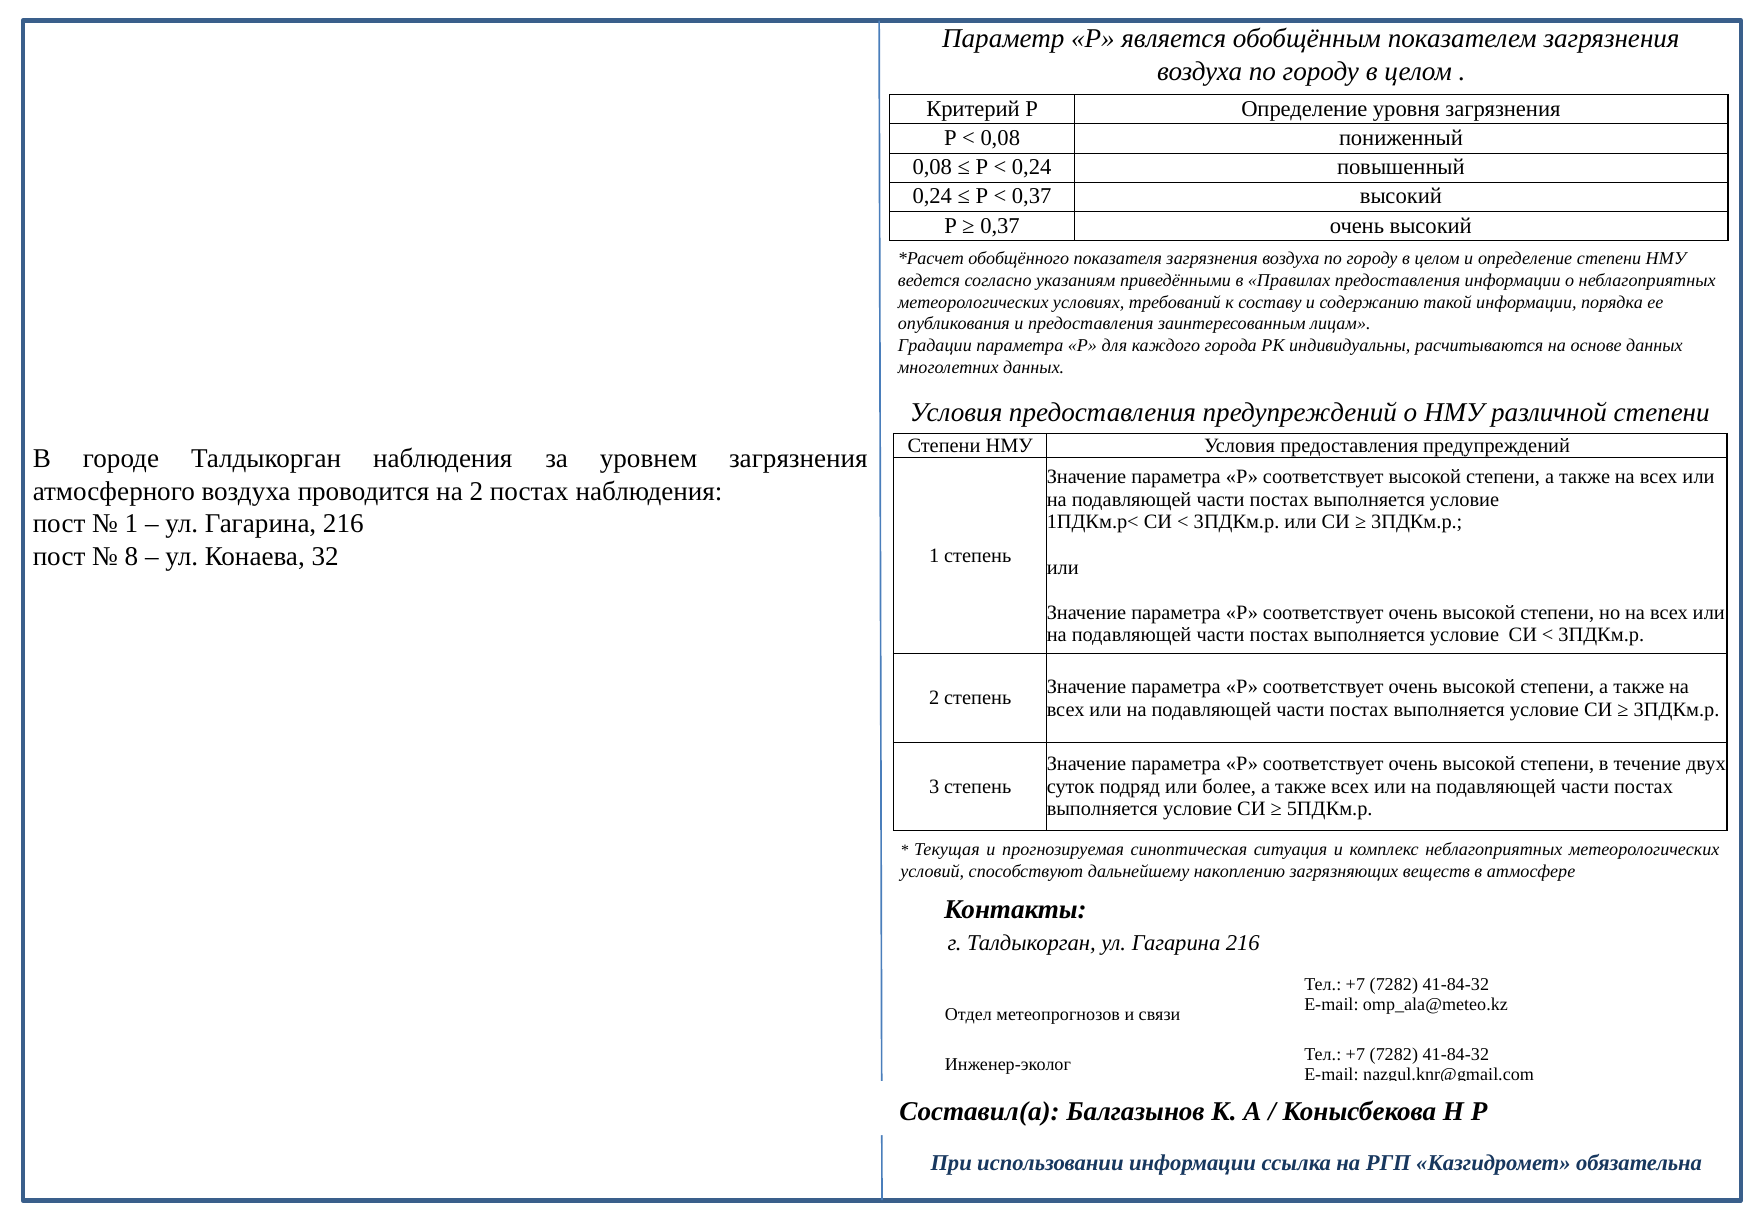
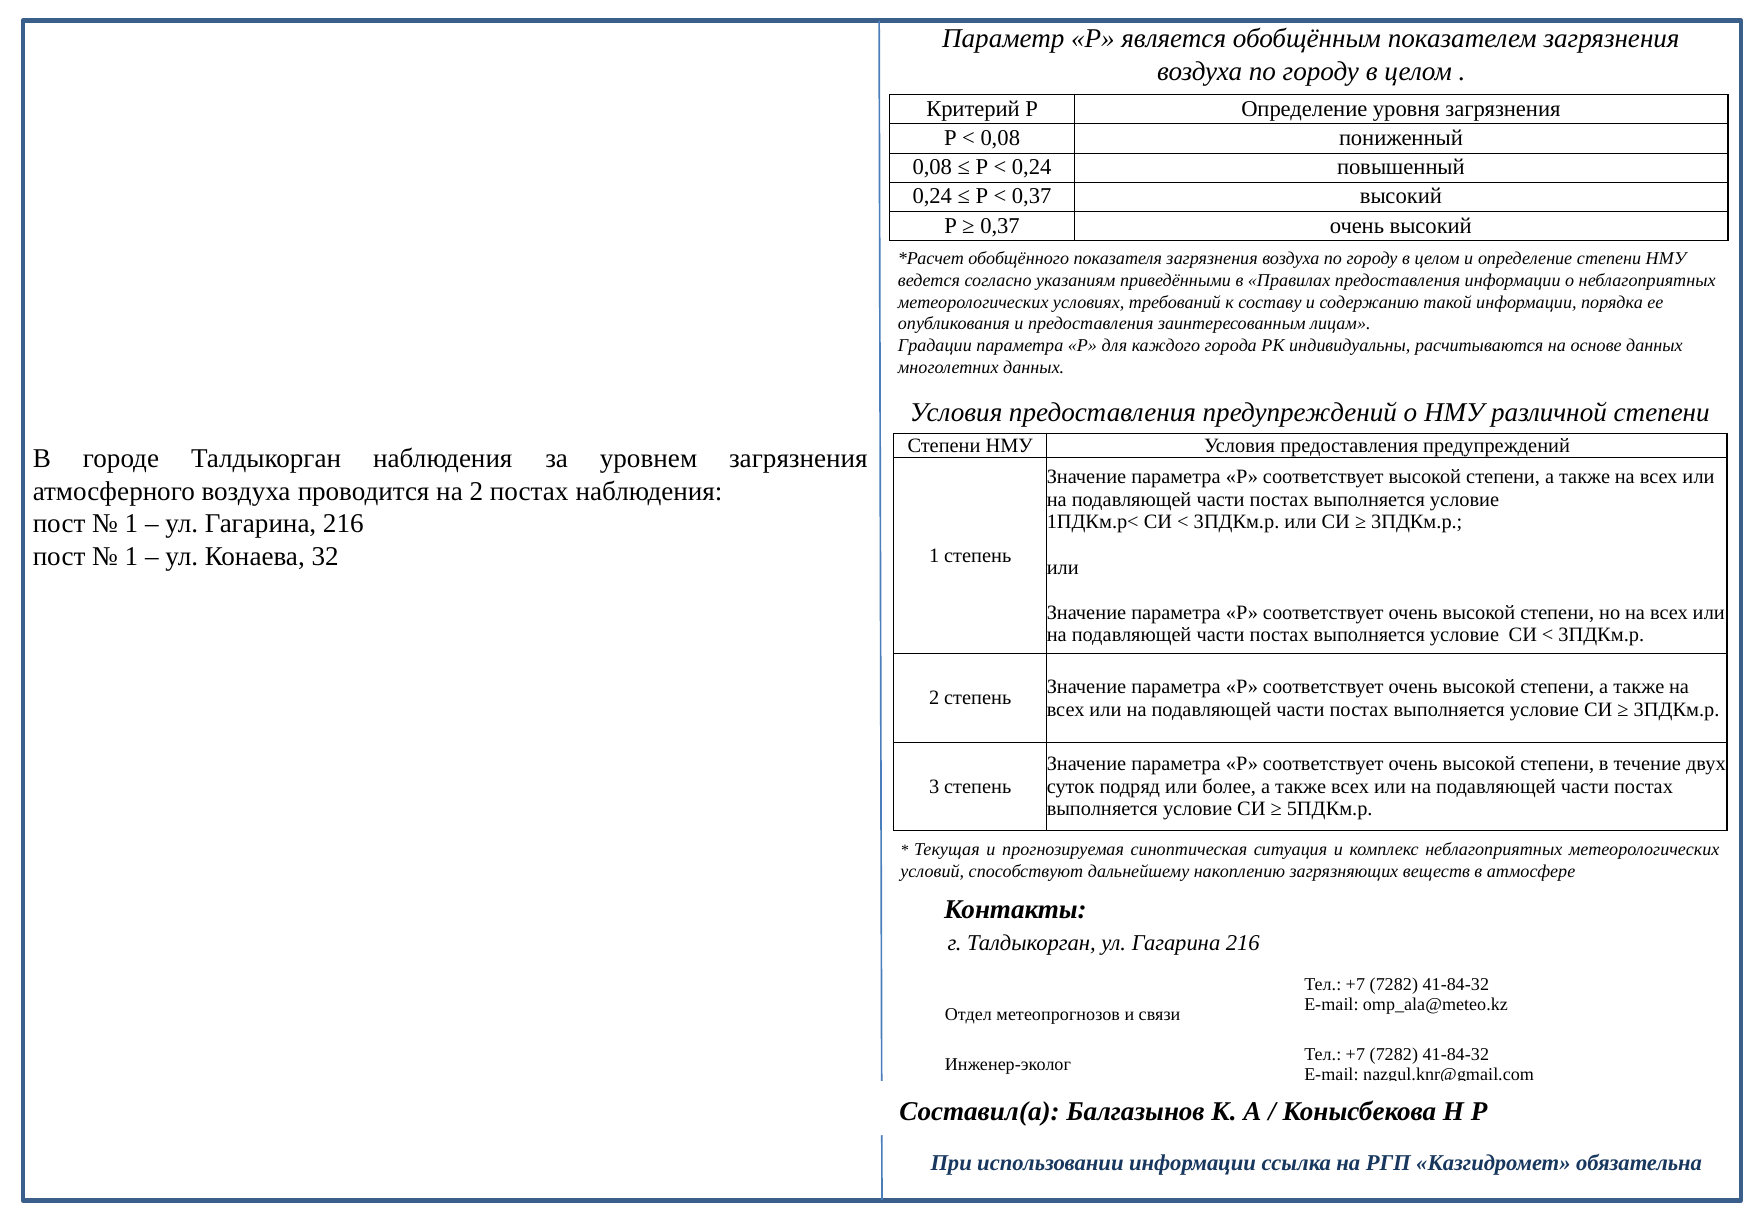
8: 8 -> 1 (131, 556)
